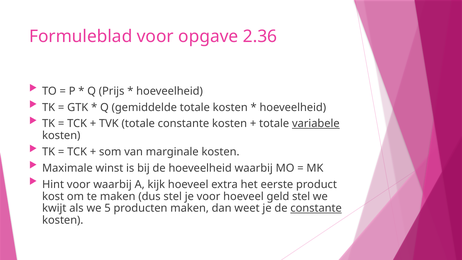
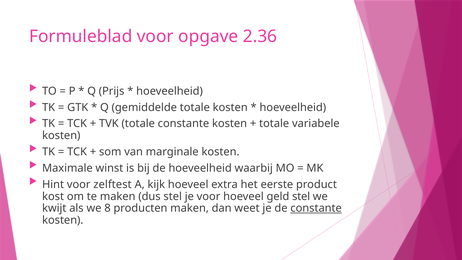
variabele underline: present -> none (316, 124)
voor waarbij: waarbij -> zelftest (112, 184)
5: 5 -> 8 (108, 208)
